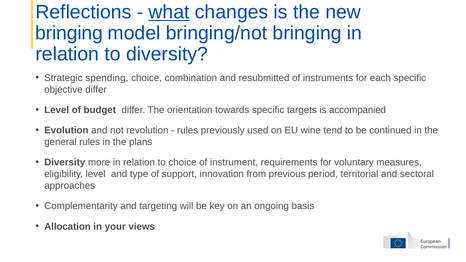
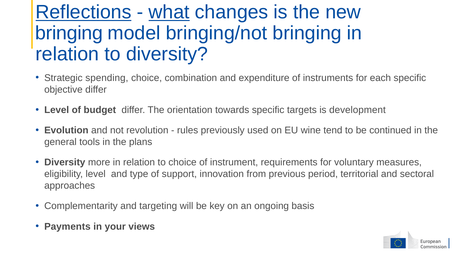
Reflections underline: none -> present (83, 12)
resubmitted: resubmitted -> expenditure (264, 78)
accompanied: accompanied -> development (357, 110)
general rules: rules -> tools (90, 142)
Allocation: Allocation -> Payments (67, 227)
